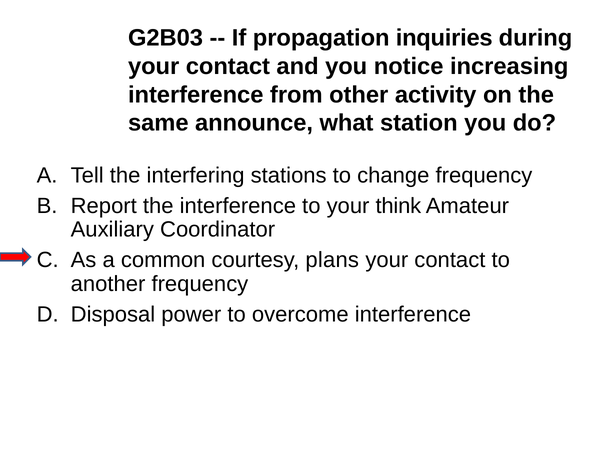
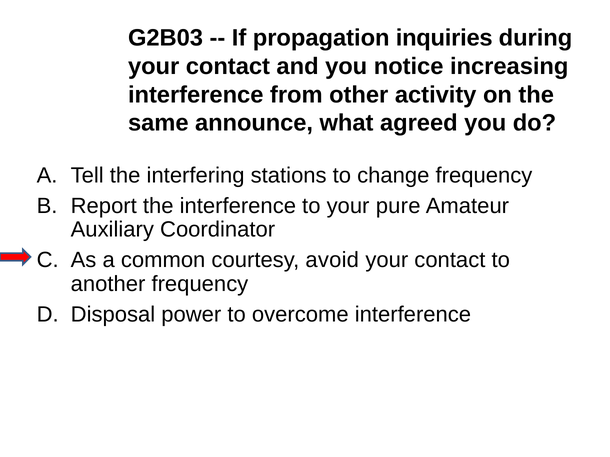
station: station -> agreed (419, 123)
think: think -> pure (398, 206)
plans: plans -> avoid (332, 260)
